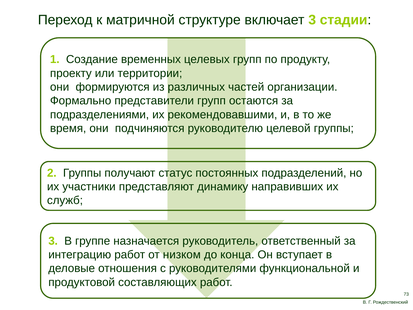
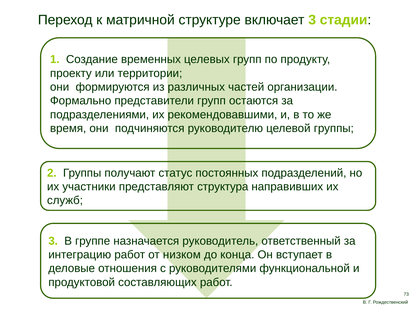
динамику: динамику -> структура (223, 187)
